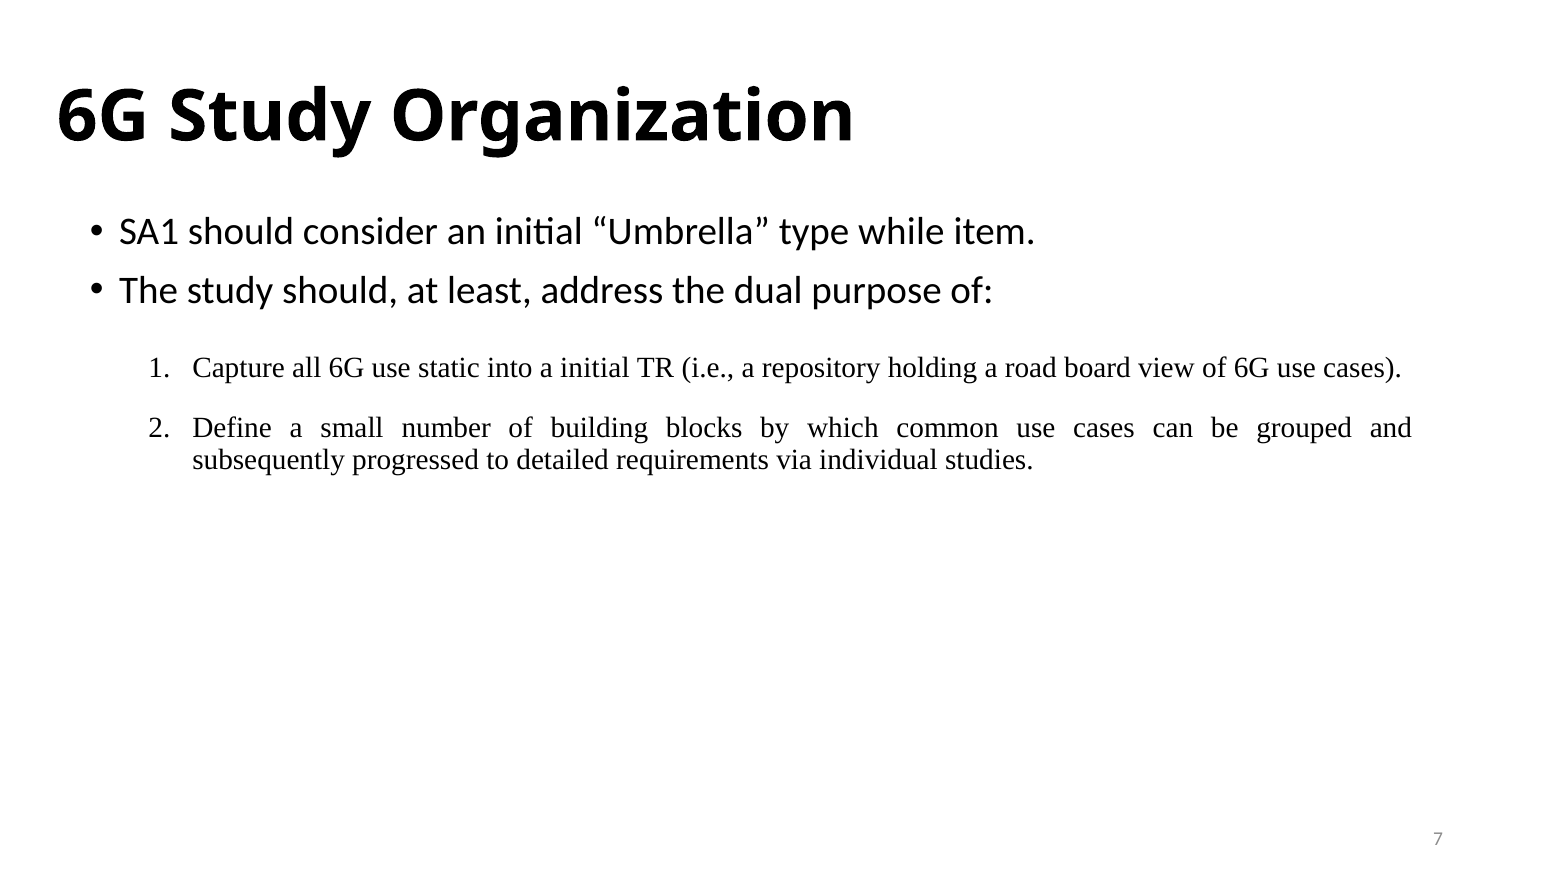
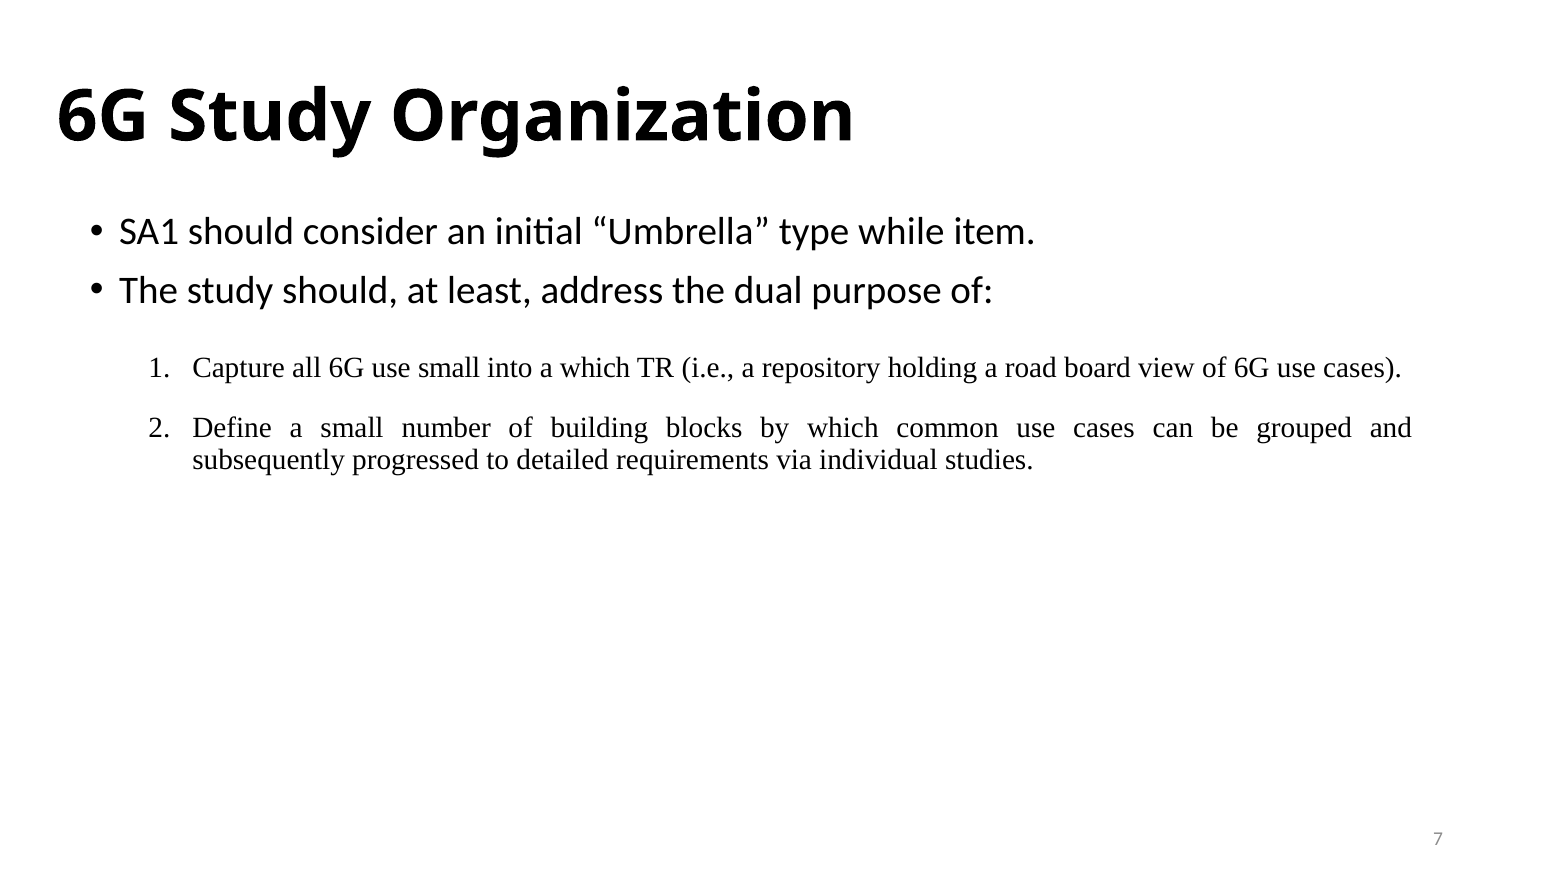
use static: static -> small (449, 368)
a initial: initial -> which (595, 368)
